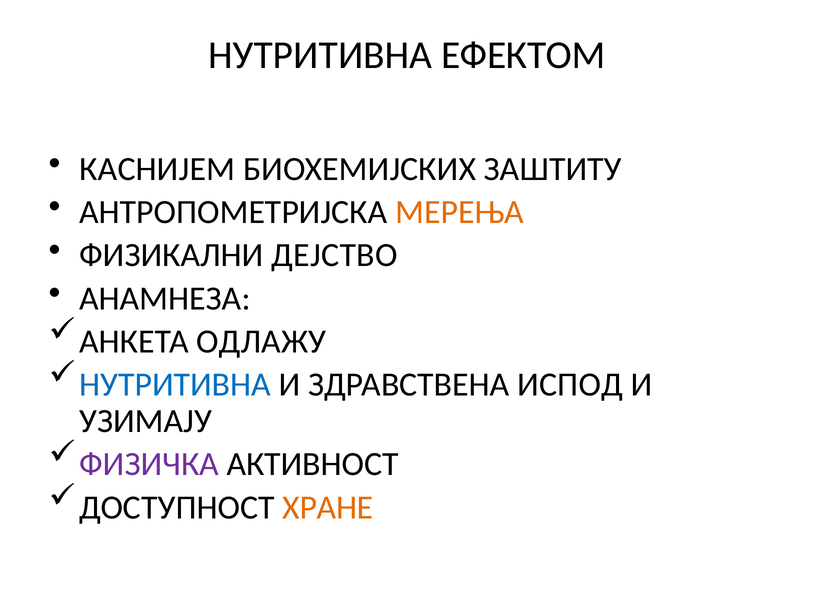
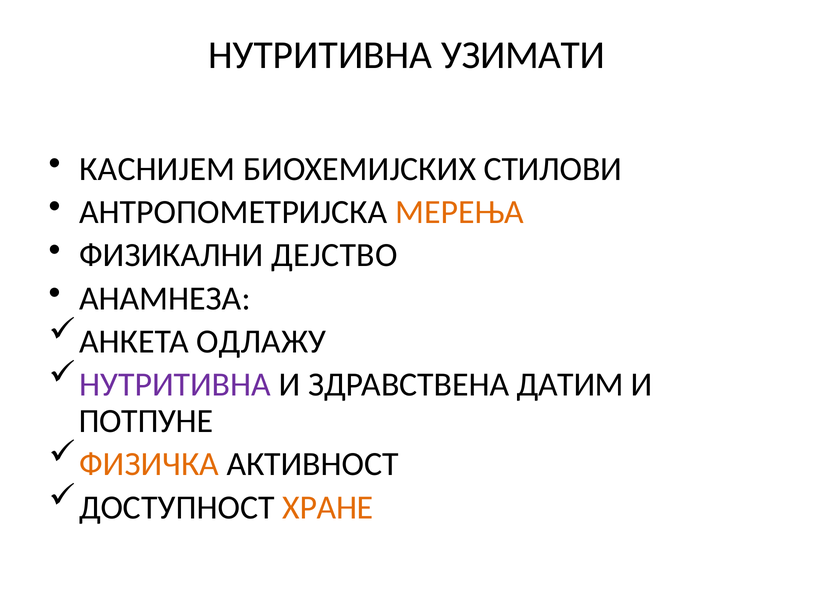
ЕФЕКТОМ: ЕФЕКТОМ -> УЗИМАТИ (523, 55)
ЗАШТИТУ: ЗАШТИТУ -> СТИЛОВИ (553, 169)
НУТРИТИВНА colour: blue -> purple (175, 384)
ИСПОД: ИСПОД -> ДАТИМ (570, 384)
УЗИМАЈУ: УЗИМАЈУ -> ПОТПУНЕ (146, 421)
ФИЗИЧКА colour: purple -> orange (149, 464)
